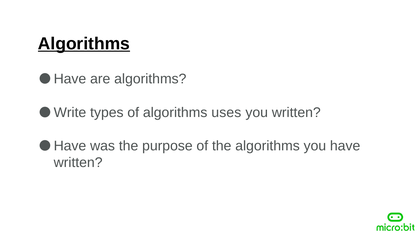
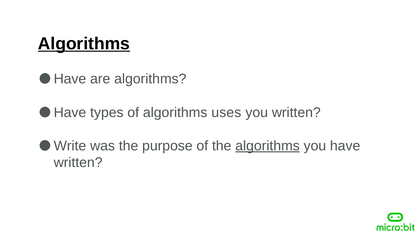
Write: Write -> Have (70, 113)
Have: Have -> Write (70, 146)
algorithms underline: none -> present (268, 146)
